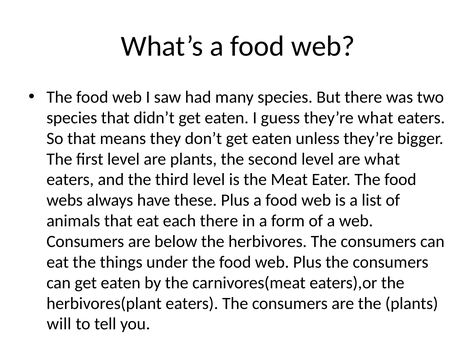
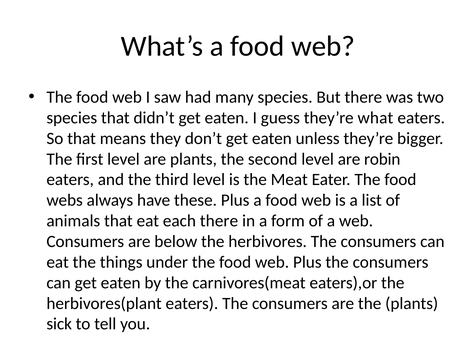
are what: what -> robin (382, 159)
will: will -> sick (59, 324)
